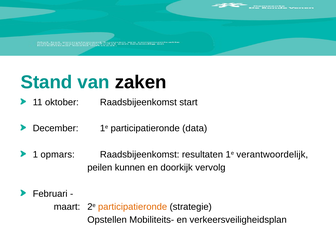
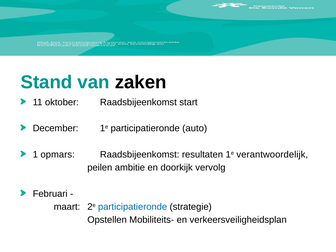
data: data -> auto (195, 128)
kunnen: kunnen -> ambitie (130, 168)
participatieronde colour: orange -> blue (133, 207)
